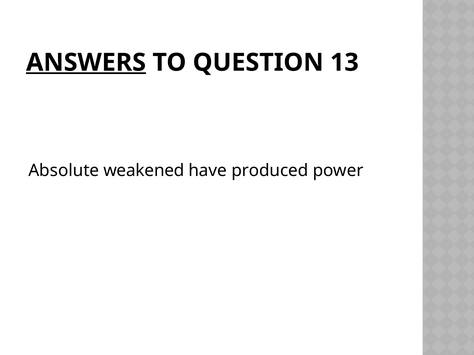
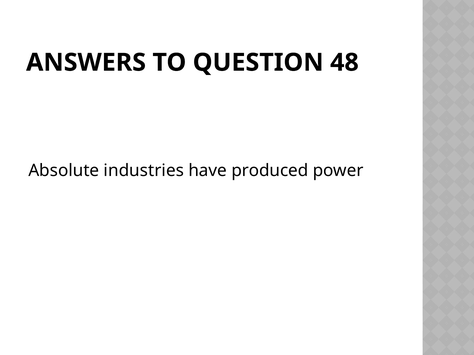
ANSWERS underline: present -> none (86, 63)
13: 13 -> 48 (344, 63)
weakened: weakened -> industries (144, 171)
